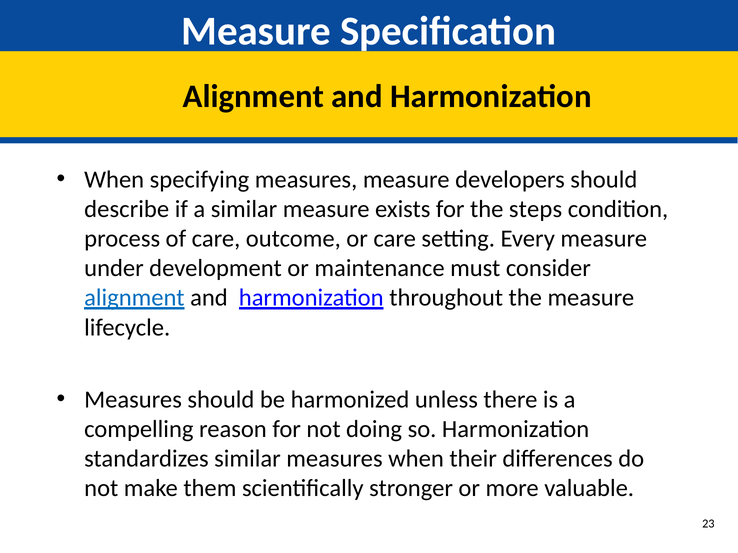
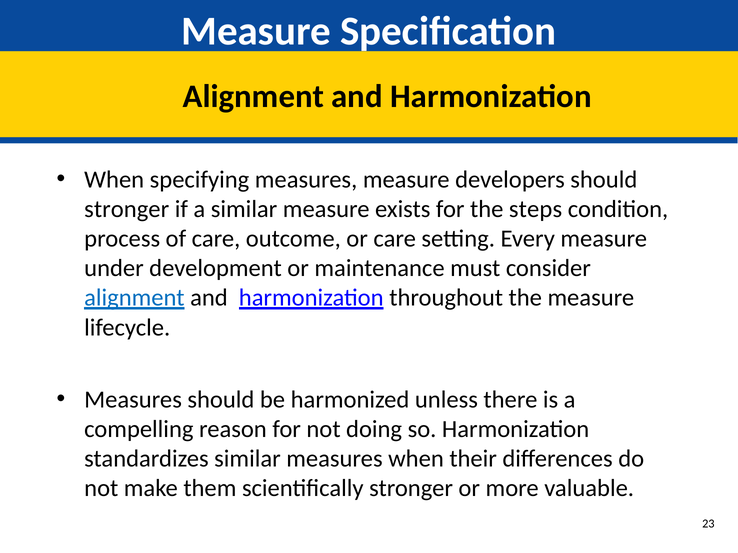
describe: describe -> stronger (127, 209)
